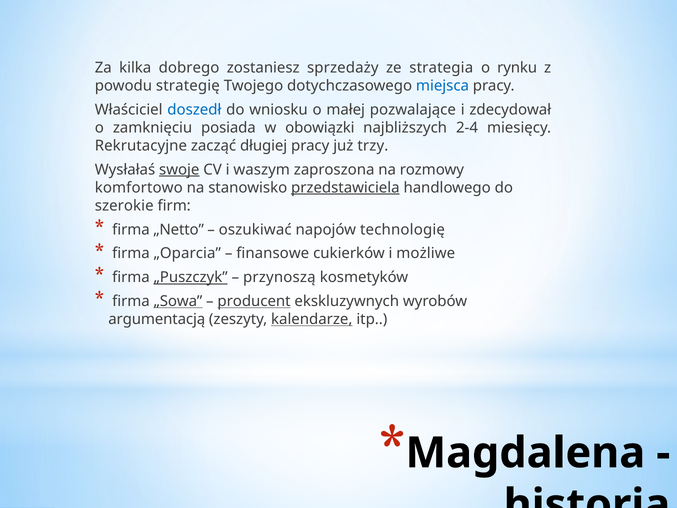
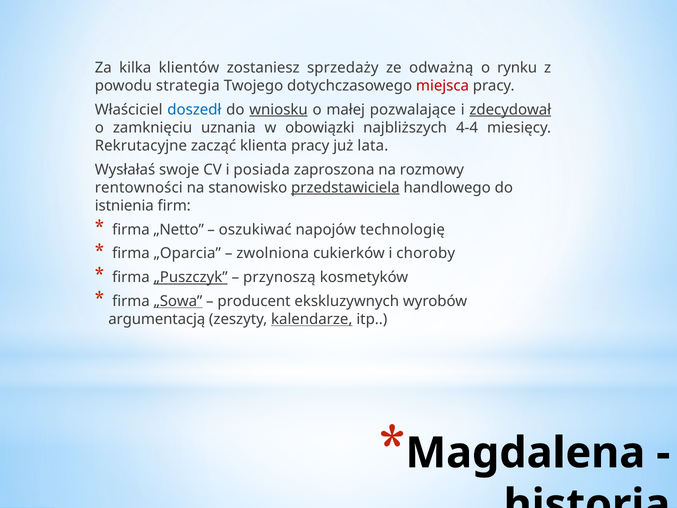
dobrego: dobrego -> klientów (189, 68)
strategia: strategia -> odważną (441, 68)
strategię: strategię -> strategia (188, 86)
miejsca colour: blue -> red (442, 86)
wniosku underline: none -> present (279, 110)
zdecydował underline: none -> present (510, 110)
posiada: posiada -> uznania (228, 128)
2-4: 2-4 -> 4-4 (467, 128)
długiej: długiej -> klienta (264, 146)
trzy: trzy -> lata (373, 146)
swoje underline: present -> none (179, 170)
waszym: waszym -> posiada (262, 170)
komfortowo: komfortowo -> rentowności (139, 188)
szerokie: szerokie -> istnienia (124, 206)
finansowe: finansowe -> zwolniona (273, 253)
możliwe: możliwe -> choroby (426, 253)
producent underline: present -> none (254, 301)
